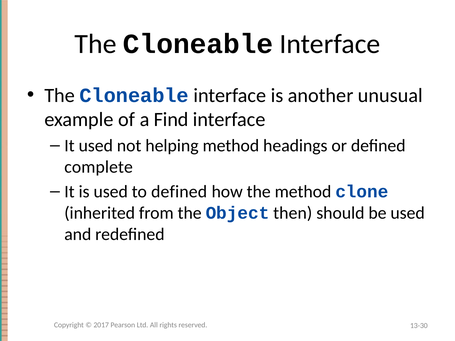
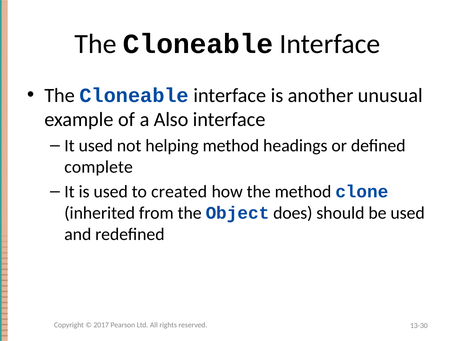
Find: Find -> Also (171, 120)
to defined: defined -> created (179, 192)
then: then -> does (293, 213)
